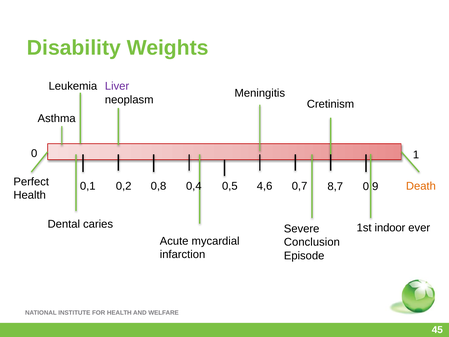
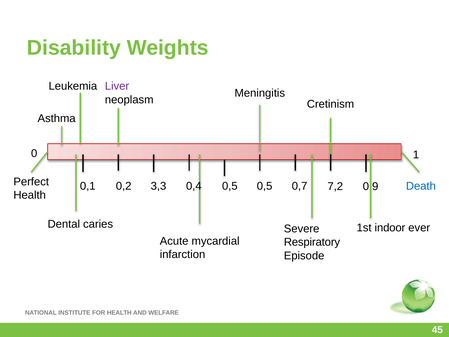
0,8: 0,8 -> 3,3 (158, 186)
0,5 4,6: 4,6 -> 0,5 (265, 186)
8,7: 8,7 -> 7,2 (335, 186)
Death colour: orange -> blue (421, 186)
Conclusion: Conclusion -> Respiratory (312, 242)
